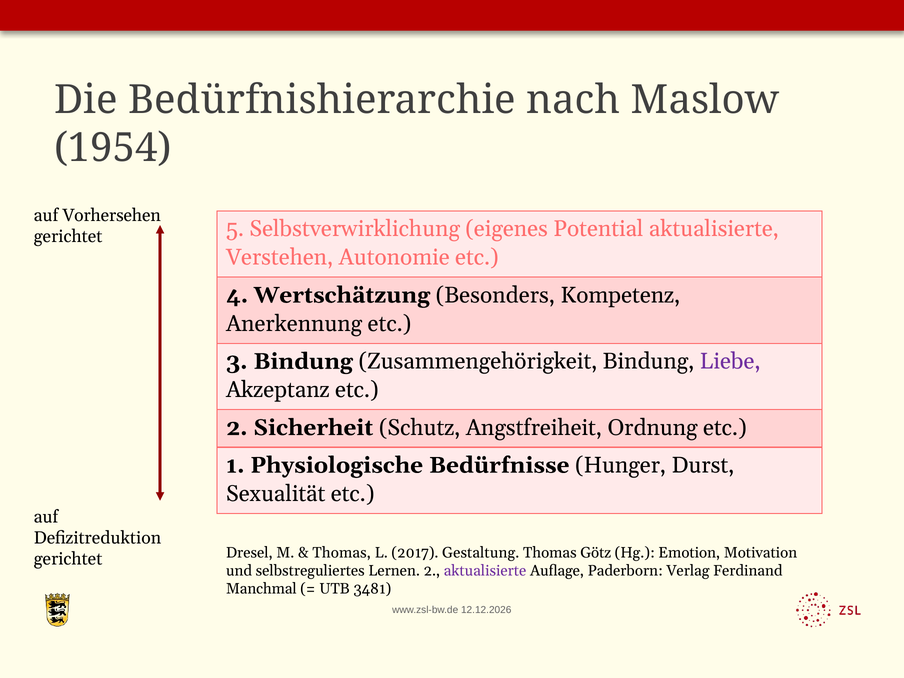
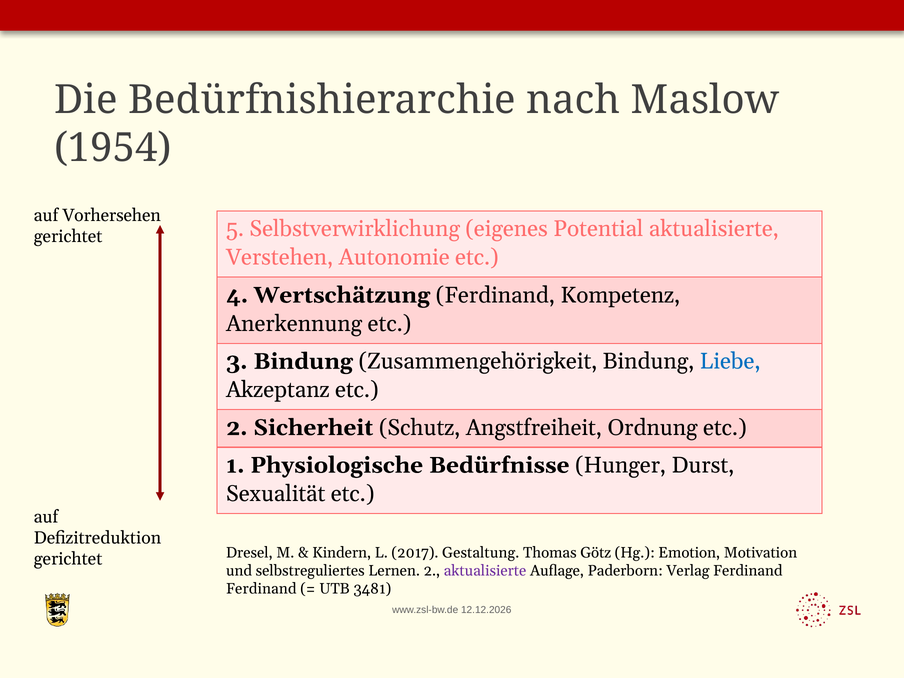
Wertschätzung Besonders: Besonders -> Ferdinand (495, 295)
Liebe colour: purple -> blue (730, 361)
Thomas: Thomas -> Kindern (342, 553)
Manchmal: Manchmal -> Ferdinand (261, 589)
